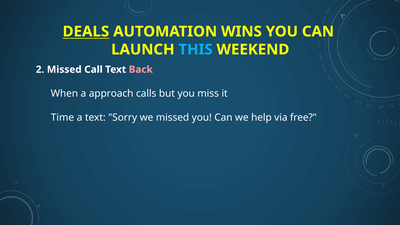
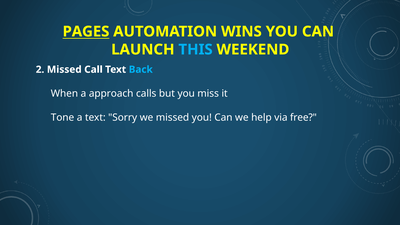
DEALS: DEALS -> PAGES (86, 32)
Back colour: pink -> light blue (141, 70)
Time: Time -> Tone (62, 118)
